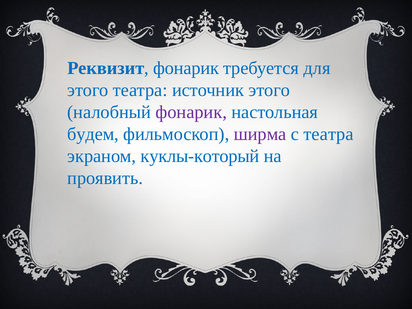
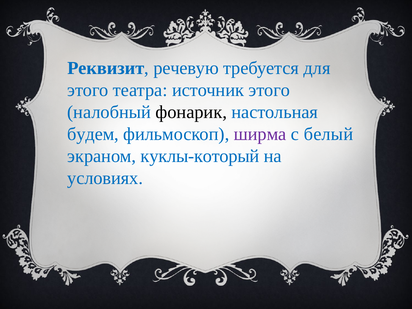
Реквизит фонарик: фонарик -> речевую (186, 68)
фонарик colour: purple -> black (191, 112)
с театра: театра -> белый (329, 134)
проявить: проявить -> условиях (105, 178)
